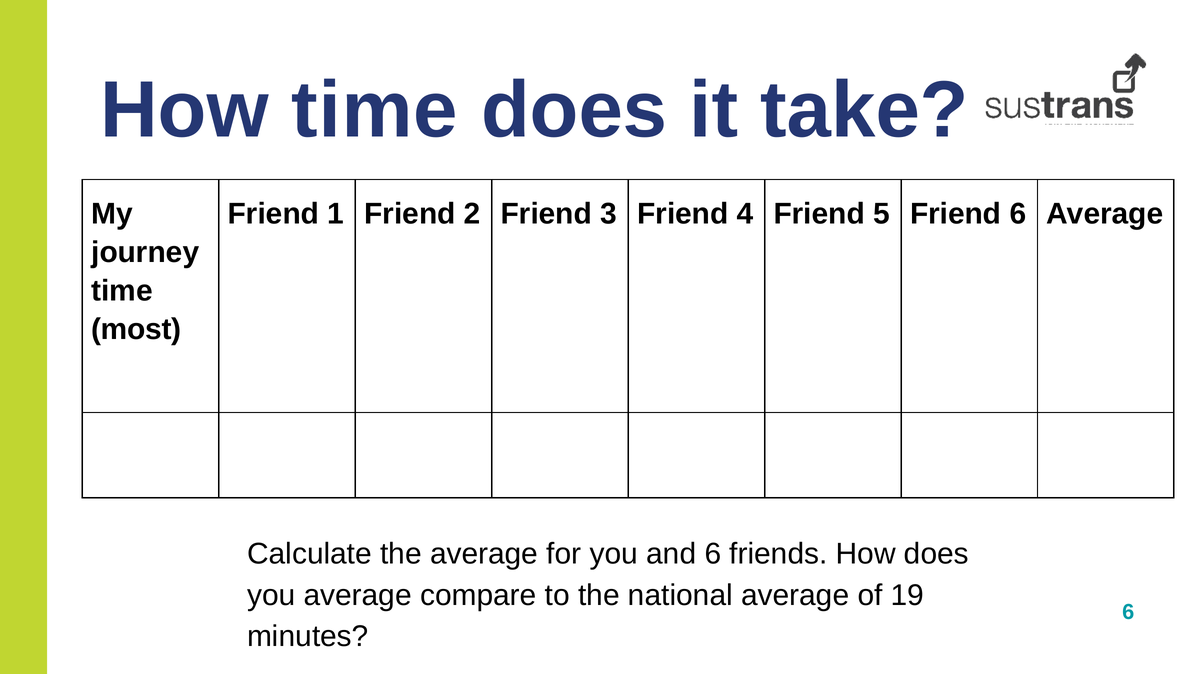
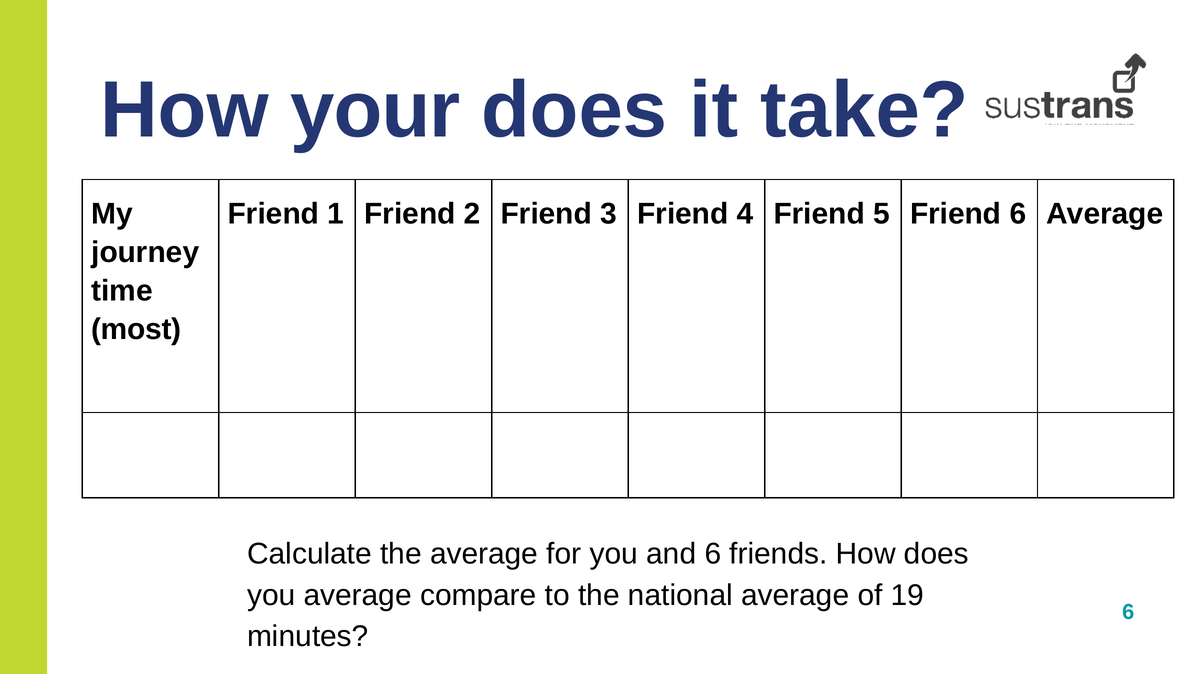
How time: time -> your (375, 111)
